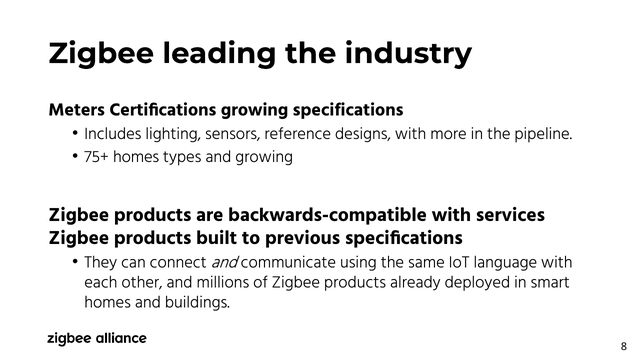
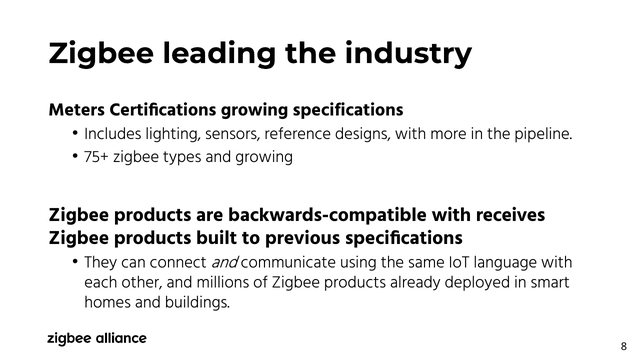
75+ homes: homes -> zigbee (136, 157)
services: services -> receives (511, 215)
